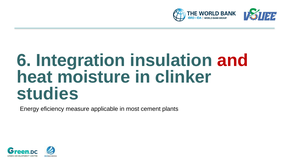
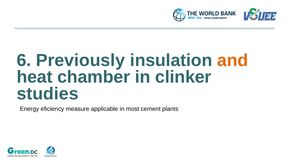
Integration: Integration -> Previously (81, 61)
and colour: red -> orange (233, 61)
moisture: moisture -> chamber (94, 77)
